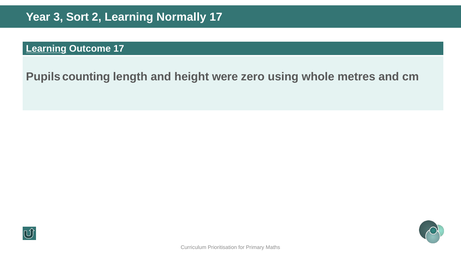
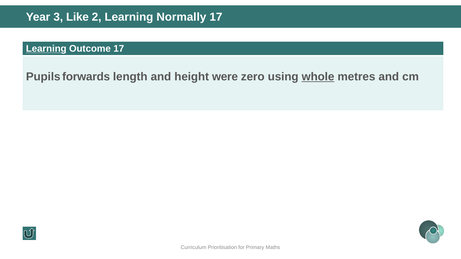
Sort: Sort -> Like (77, 17)
counting: counting -> forwards (86, 77)
whole underline: none -> present (318, 77)
